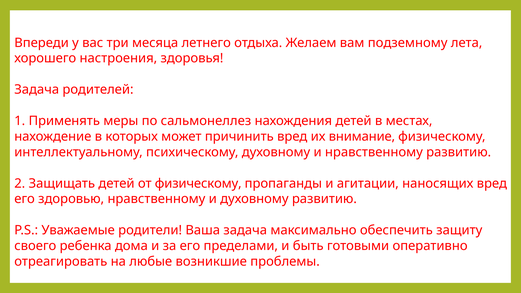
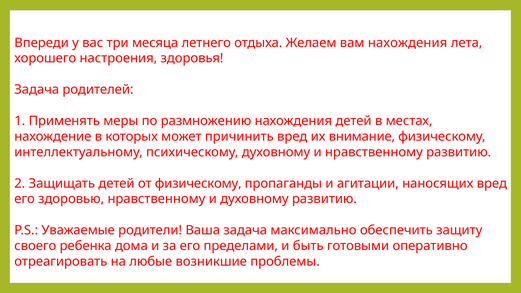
вам подземному: подземному -> нахождения (408, 43)
сальмонеллез: сальмонеллез -> размножению (206, 121)
